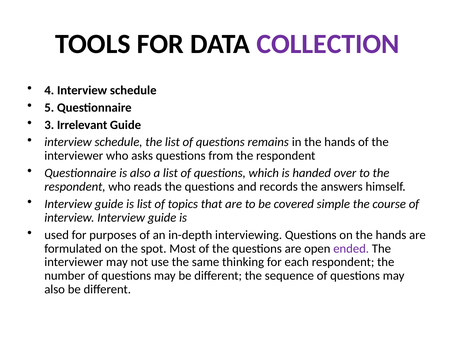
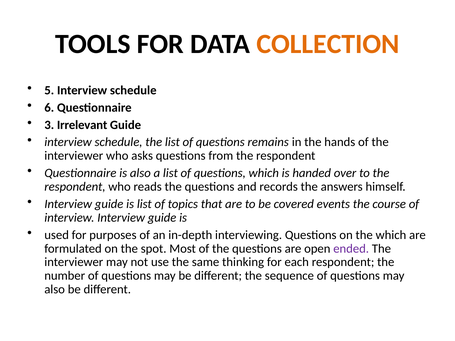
COLLECTION colour: purple -> orange (328, 44)
4: 4 -> 5 (49, 90)
5: 5 -> 6 (49, 108)
simple: simple -> events (333, 204)
on the hands: hands -> which (391, 235)
